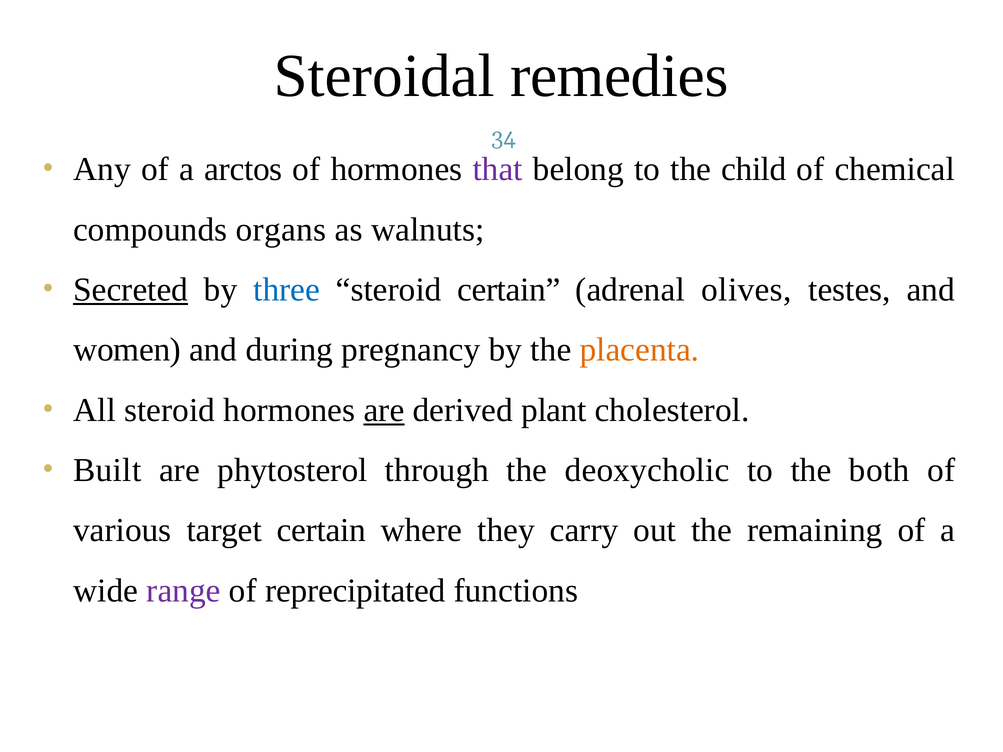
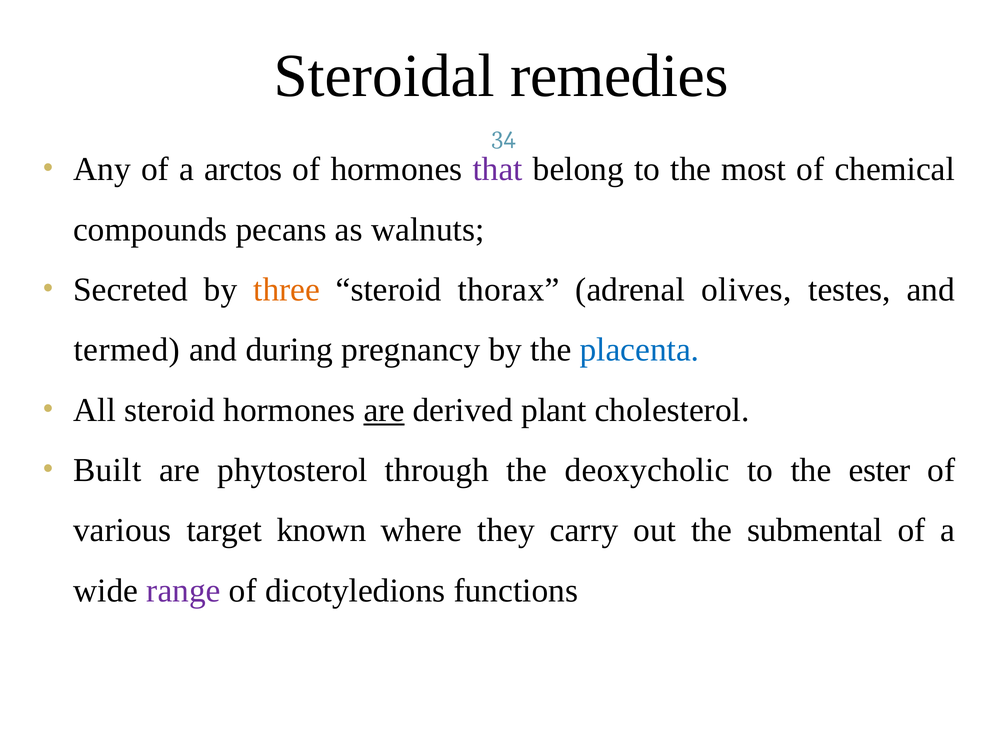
child: child -> most (754, 170)
organs: organs -> pecans (281, 230)
Secreted underline: present -> none (131, 290)
three colour: blue -> orange (287, 290)
steroid certain: certain -> thorax (508, 290)
women: women -> termed (127, 350)
placenta colour: orange -> blue (639, 350)
both: both -> ester (880, 470)
target certain: certain -> known (321, 531)
remaining: remaining -> submental (815, 531)
reprecipitated: reprecipitated -> dicotyledions (355, 591)
